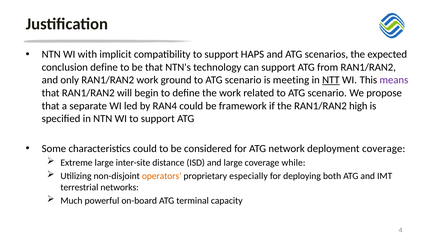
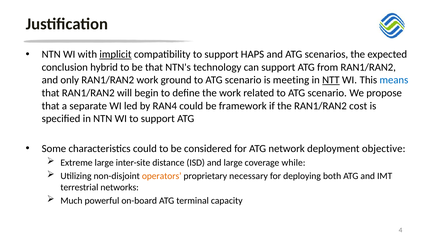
implicit underline: none -> present (115, 54)
conclusion define: define -> hybrid (104, 67)
means colour: purple -> blue (394, 80)
high: high -> cost (358, 106)
deployment coverage: coverage -> objective (384, 149)
especially: especially -> necessary (249, 176)
